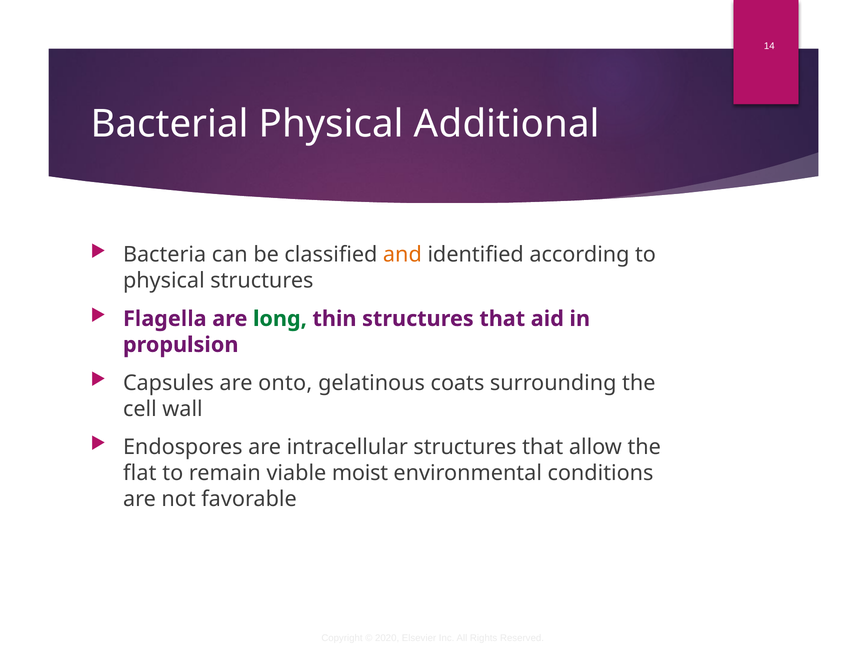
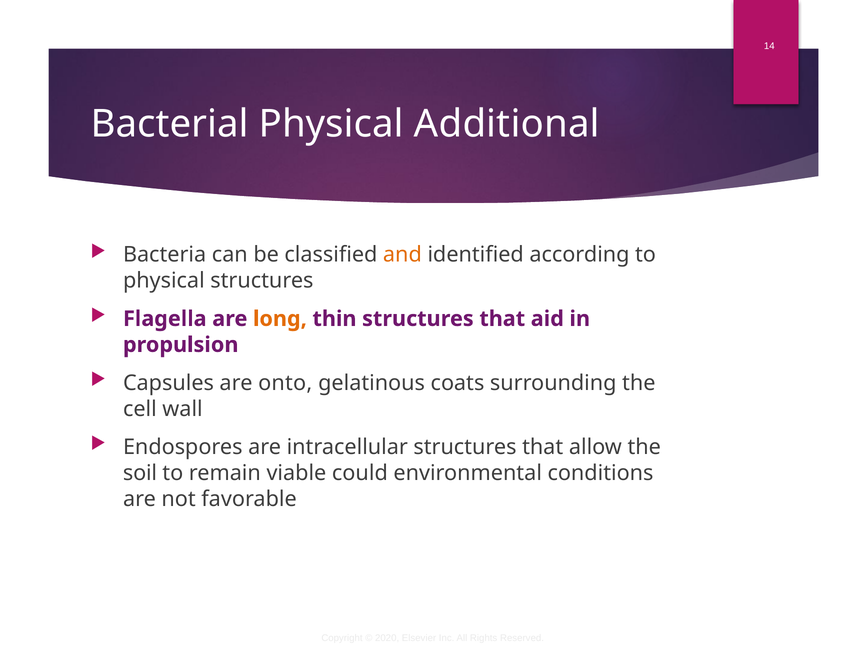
long colour: green -> orange (280, 319)
flat: flat -> soil (140, 473)
moist: moist -> could (360, 473)
